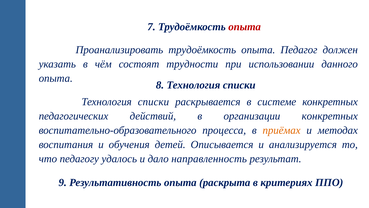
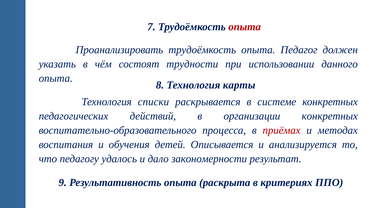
8 Технология списки: списки -> карты (239, 85)
приёмах colour: orange -> red (282, 130)
направленность: направленность -> закономерности (209, 158)
